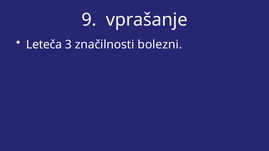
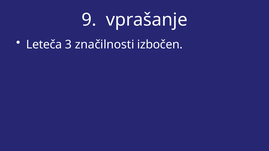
bolezni: bolezni -> izbočen (160, 45)
